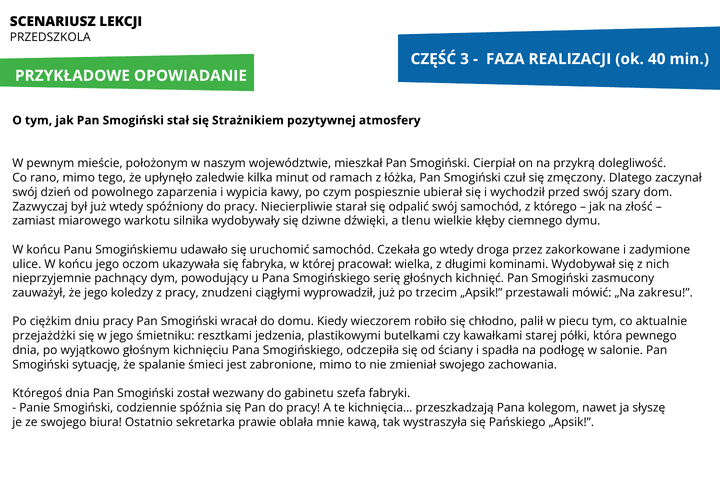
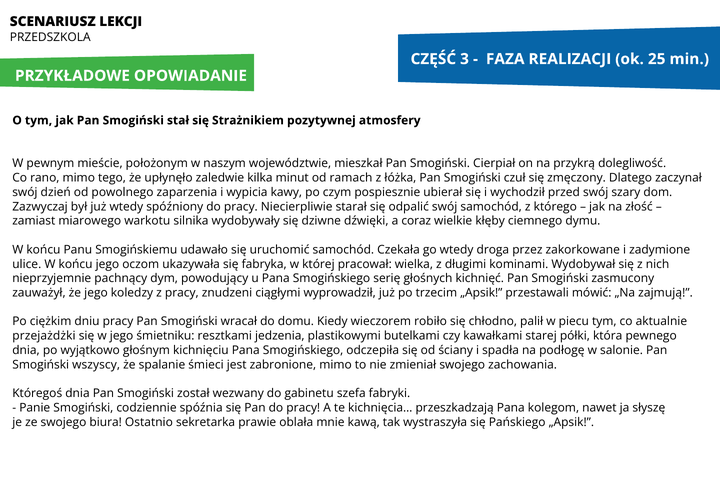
40: 40 -> 25 (657, 59)
tlenu: tlenu -> coraz (416, 221)
zakresu: zakresu -> zajmują (666, 293)
sytuację: sytuację -> wszyscy (96, 365)
